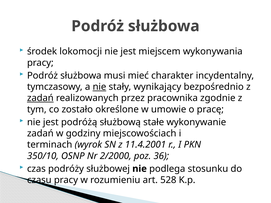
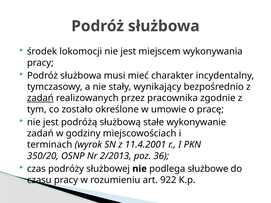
nie underline: present -> none (99, 87)
350/10: 350/10 -> 350/20 (43, 156)
2/2000: 2/2000 -> 2/2013 (116, 156)
stosunku: stosunku -> służbowe (208, 169)
528: 528 -> 922 (168, 180)
